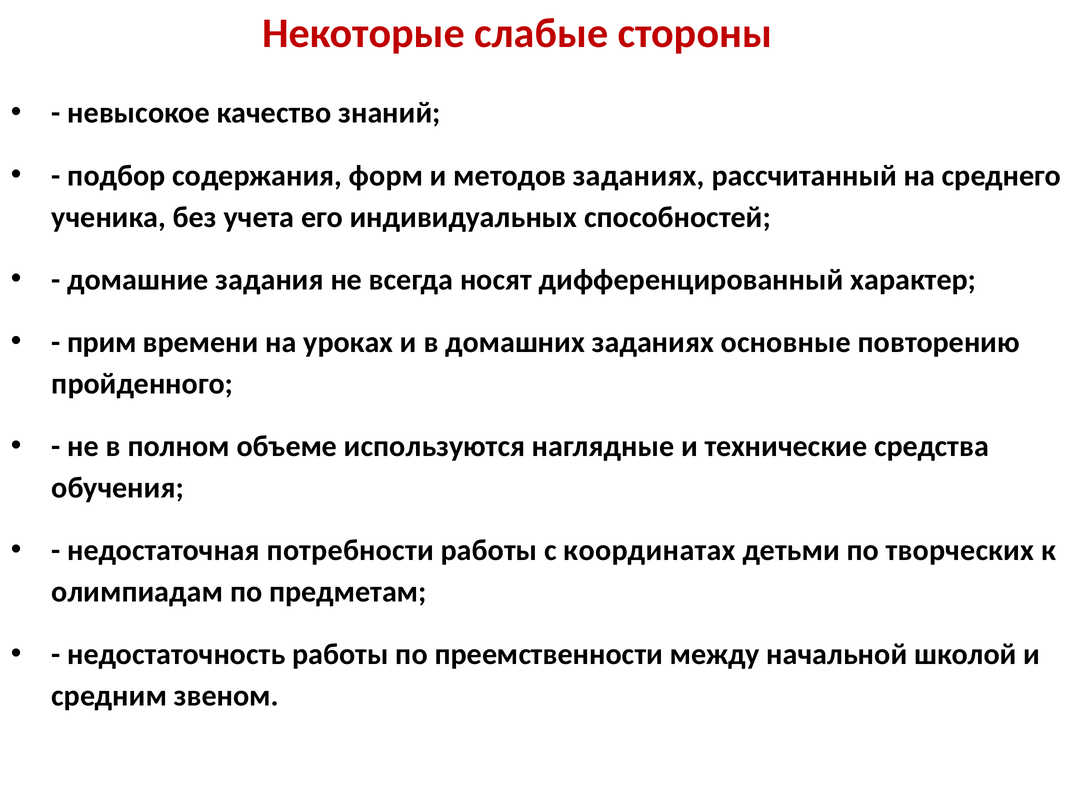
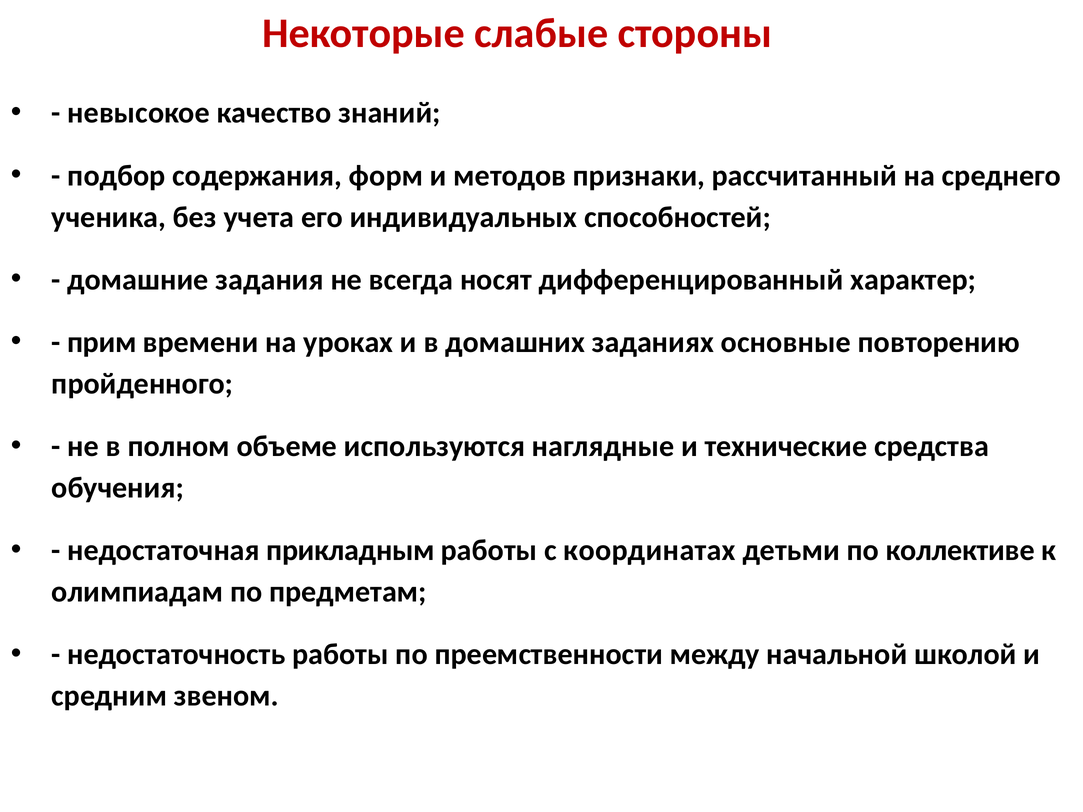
методов заданиях: заданиях -> признаки (639, 176)
потребности: потребности -> прикладным (351, 551)
творческих: творческих -> коллективе (960, 551)
